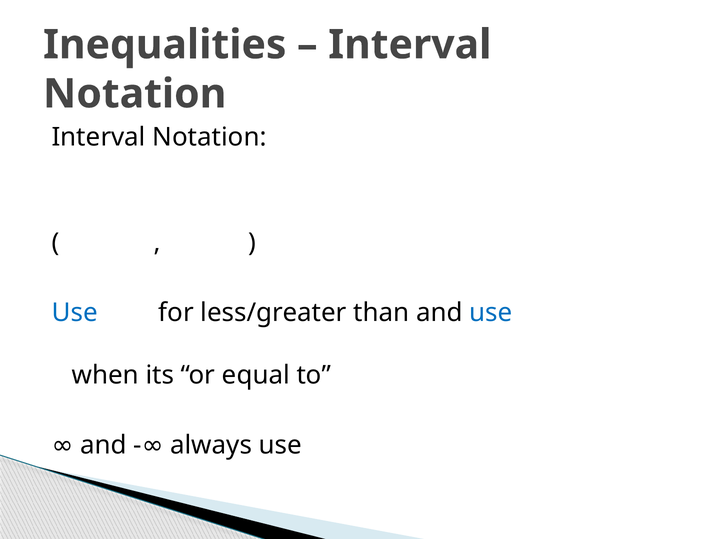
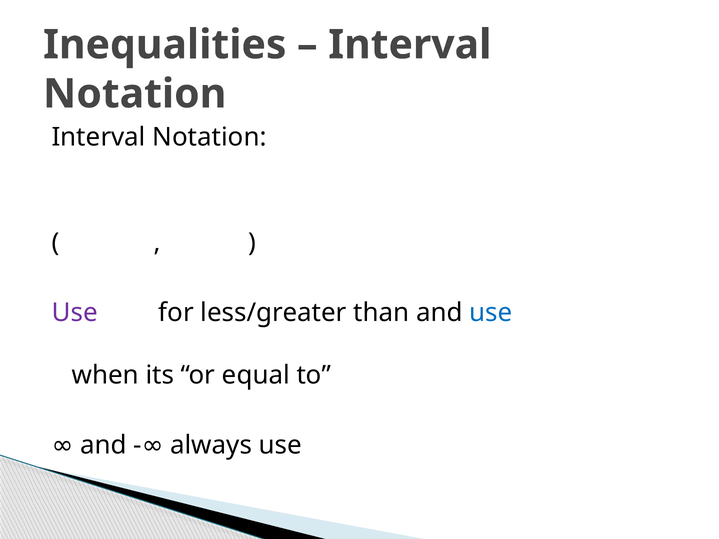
Use colour: blue -> purple (75, 313)
